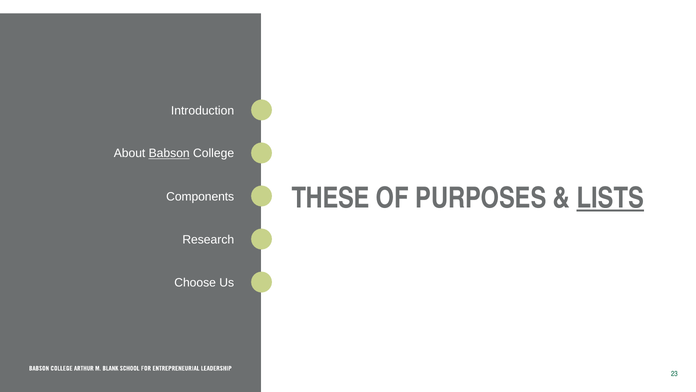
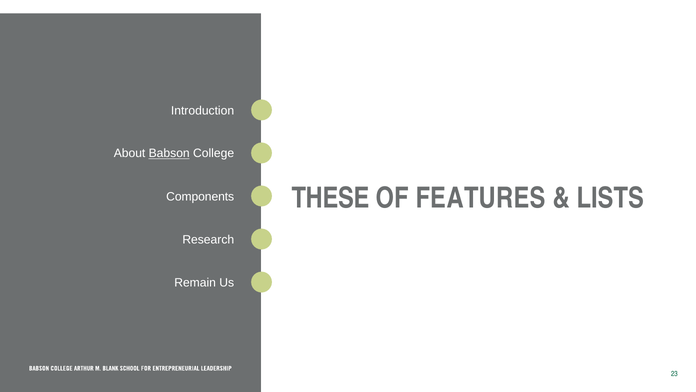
PURPOSES: PURPOSES -> FEATURES (481, 198)
LISTS underline: present -> none (610, 198)
Choose: Choose -> Remain (195, 283)
